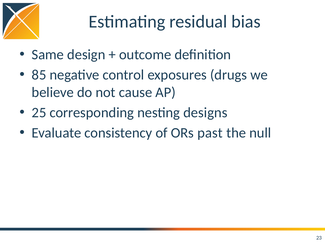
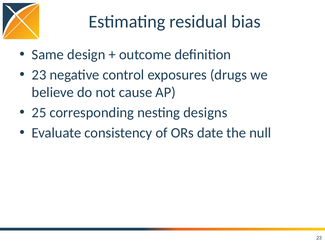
85: 85 -> 23 (39, 75)
past: past -> date (210, 133)
